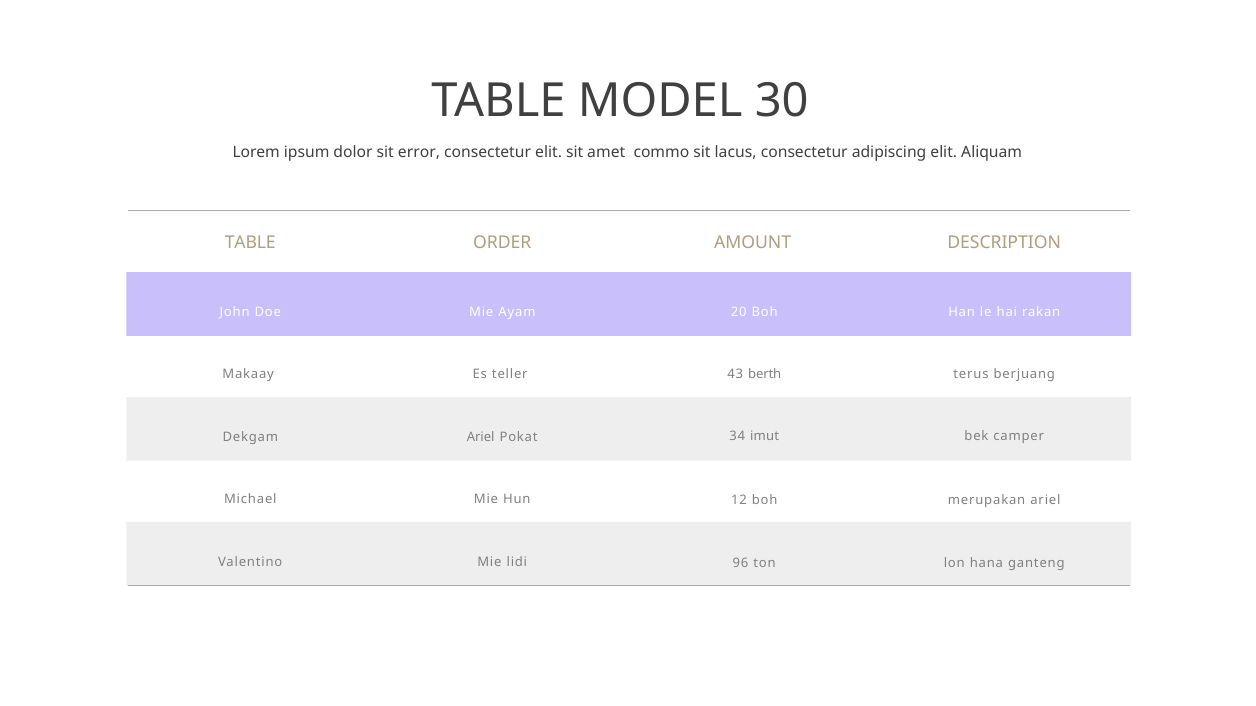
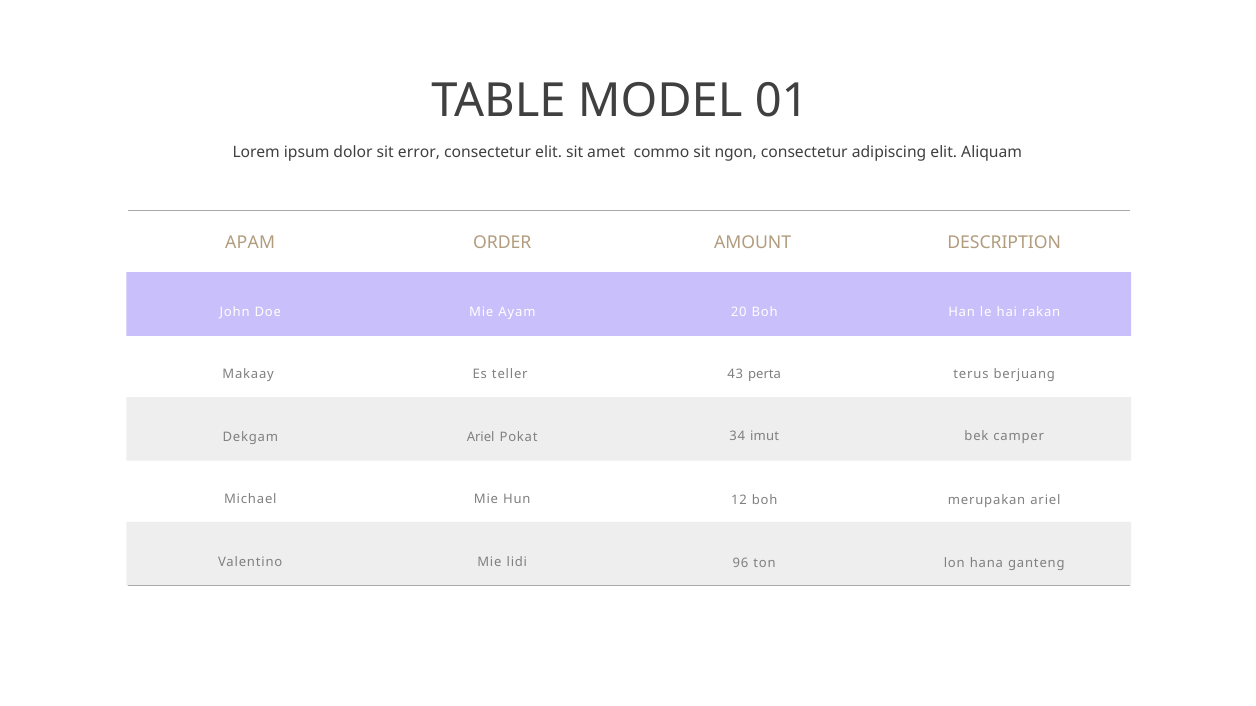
30: 30 -> 01 (782, 102)
lacus: lacus -> ngon (736, 152)
TABLE: TABLE -> APAM (250, 243)
berth: berth -> perta (765, 375)
